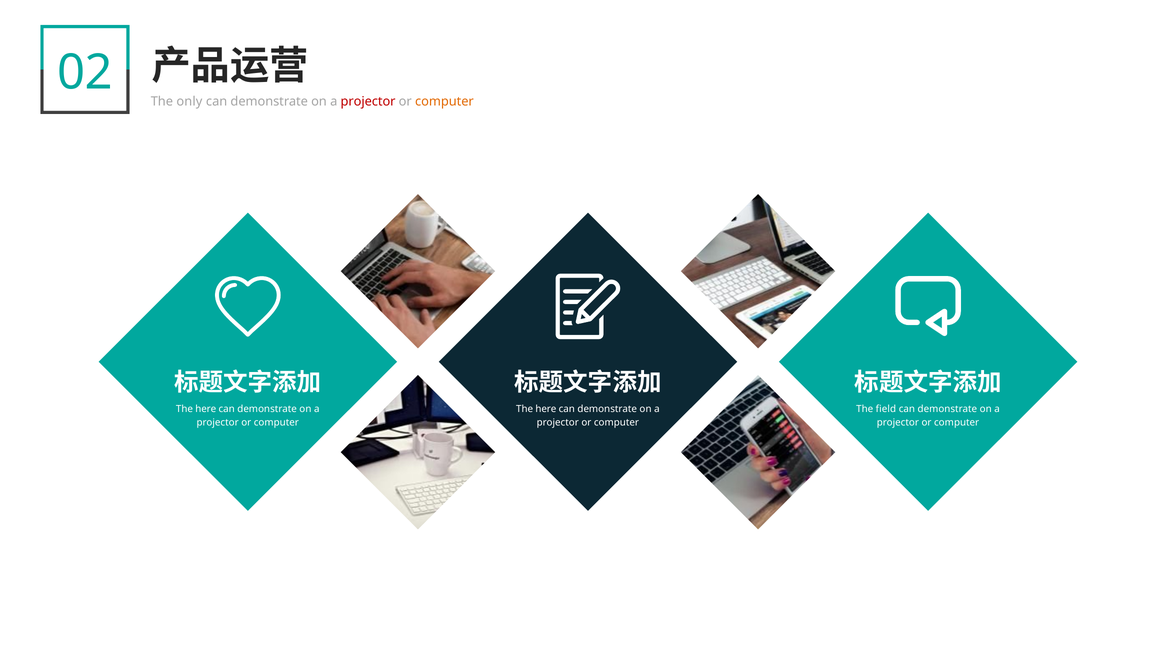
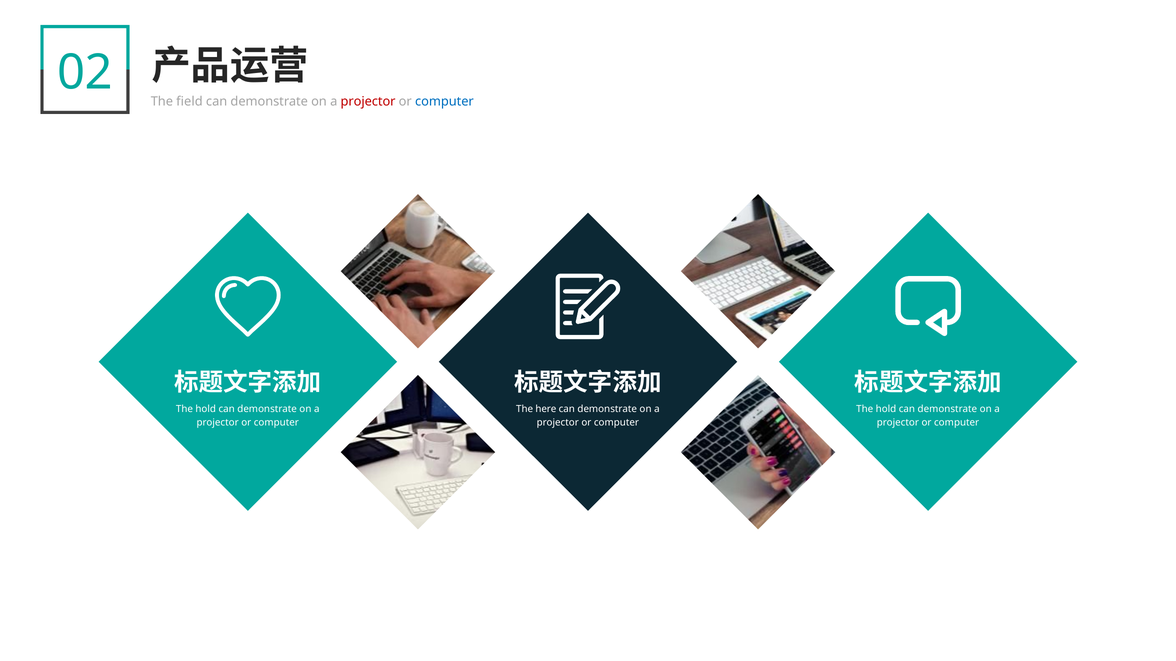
only: only -> field (189, 102)
computer colour: orange -> blue (444, 102)
here: here -> hold (206, 409)
field: field -> hold (886, 409)
